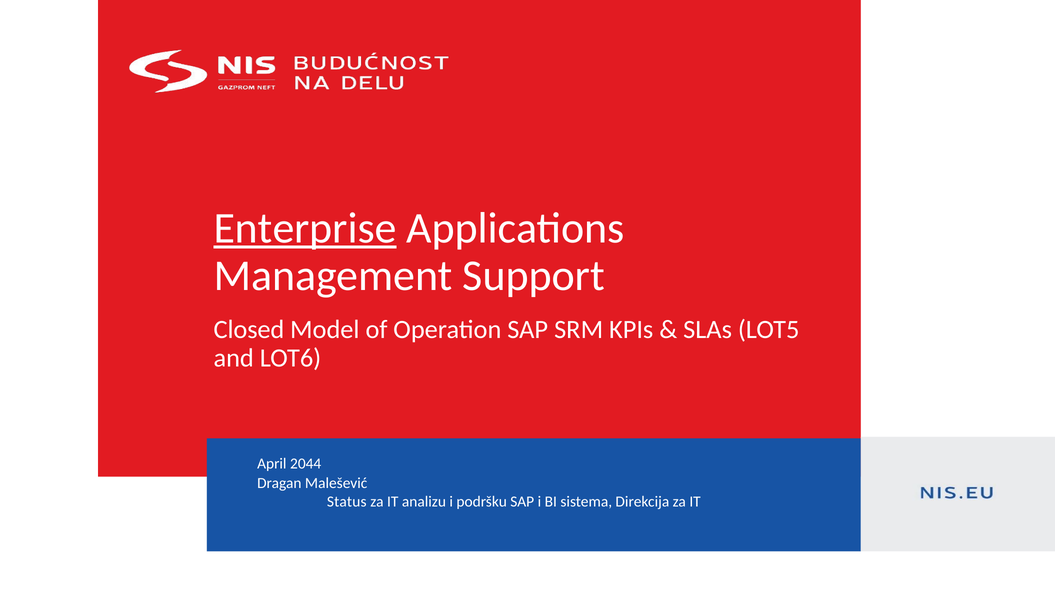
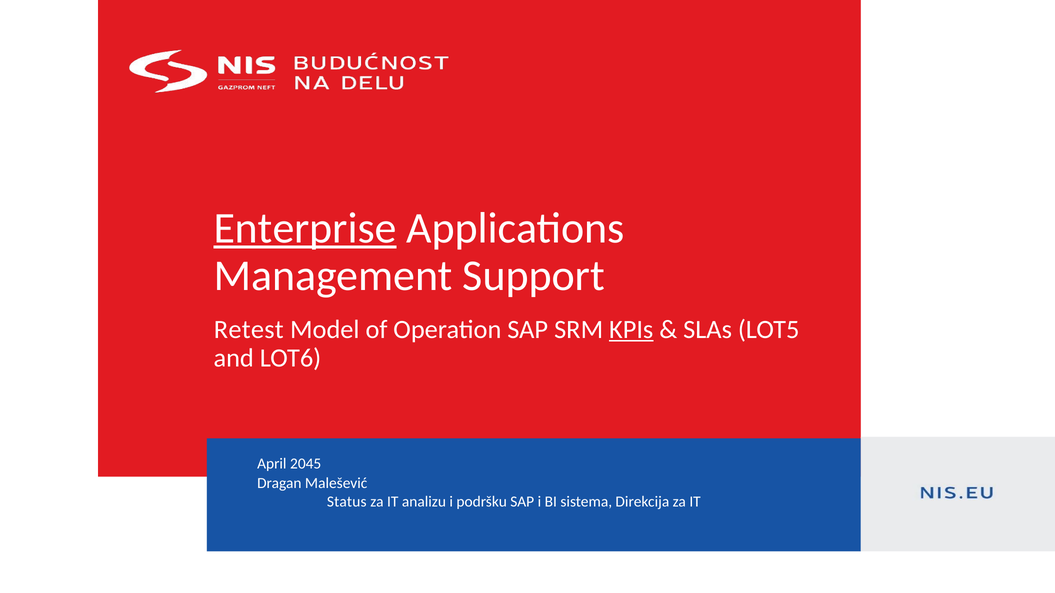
Closed: Closed -> Retest (249, 330)
KPIs underline: none -> present (631, 330)
2044: 2044 -> 2045 (306, 464)
